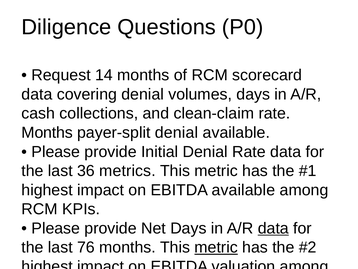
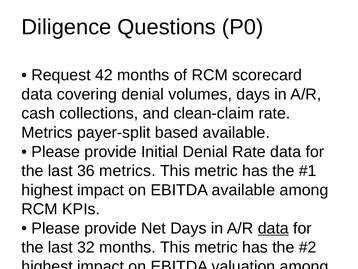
14: 14 -> 42 (104, 75)
Months: Months -> Metrics (47, 132)
payer-split denial: denial -> based (177, 132)
76: 76 -> 32 (86, 247)
metric underline: present -> none (216, 247)
